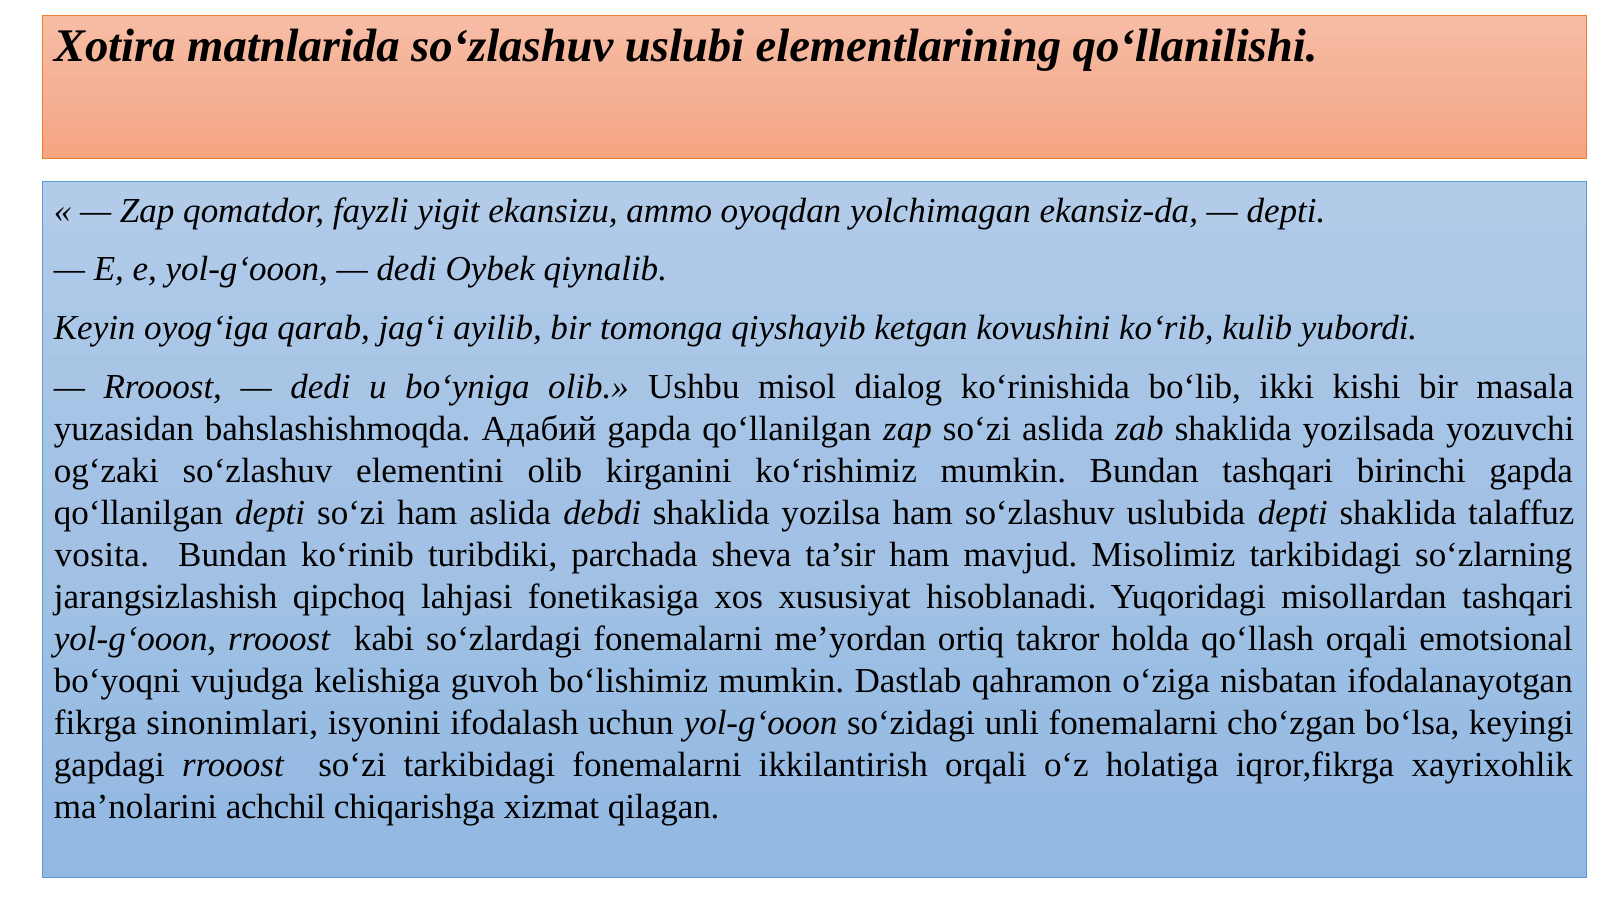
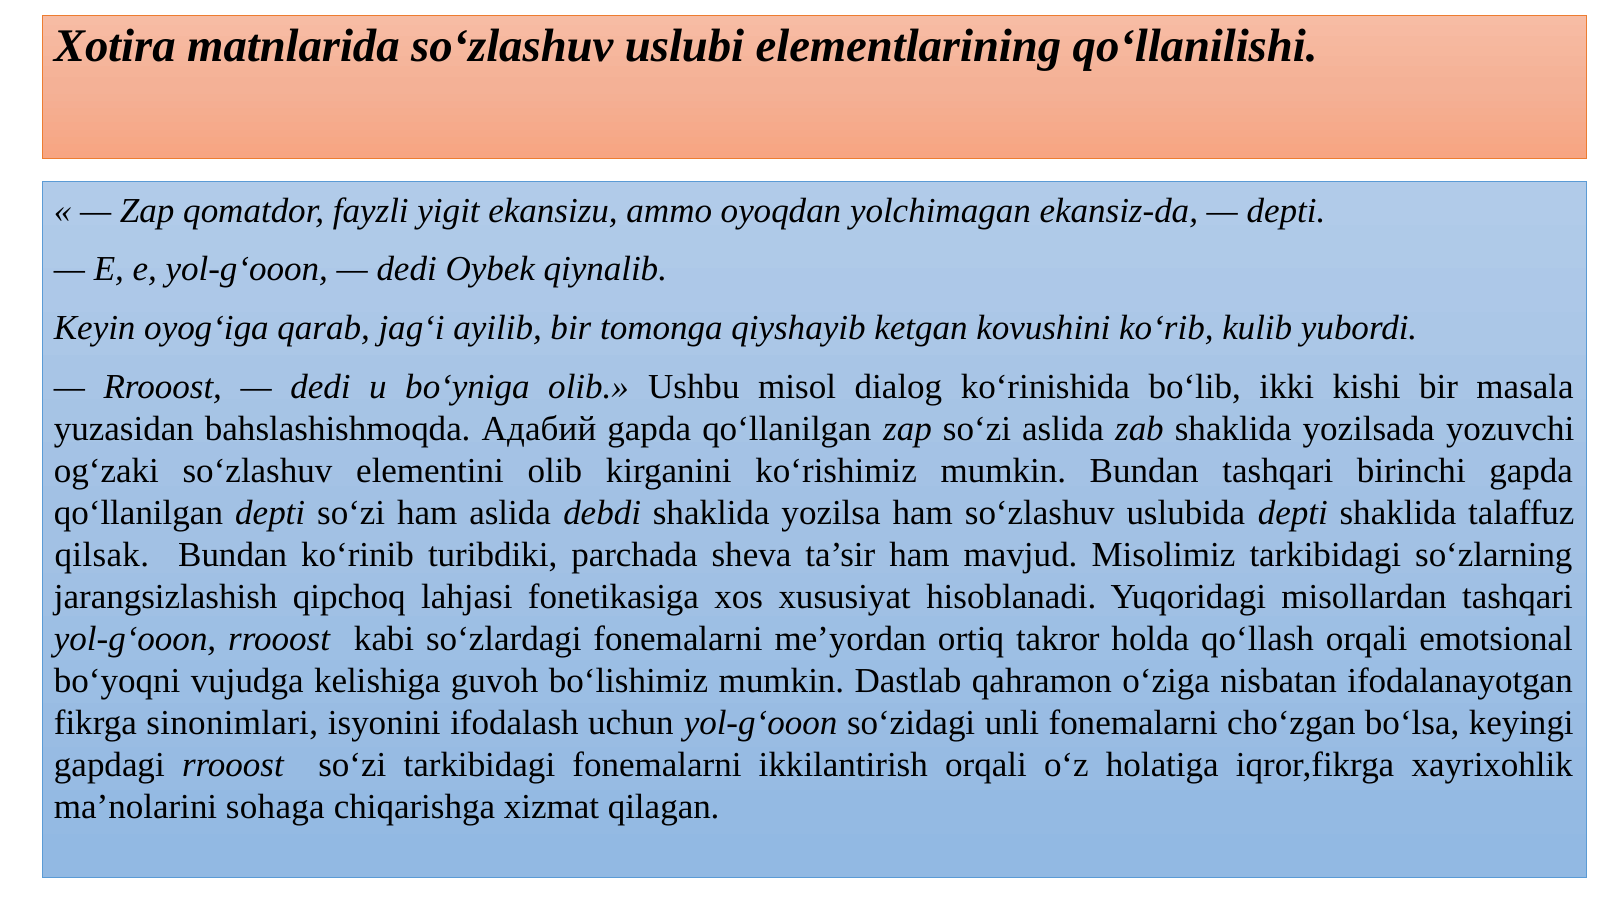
vosita: vosita -> qilsak (102, 555)
achchil: achchil -> sohaga (275, 807)
